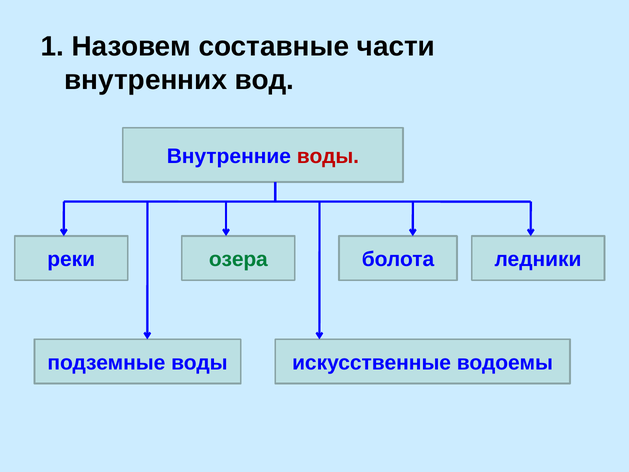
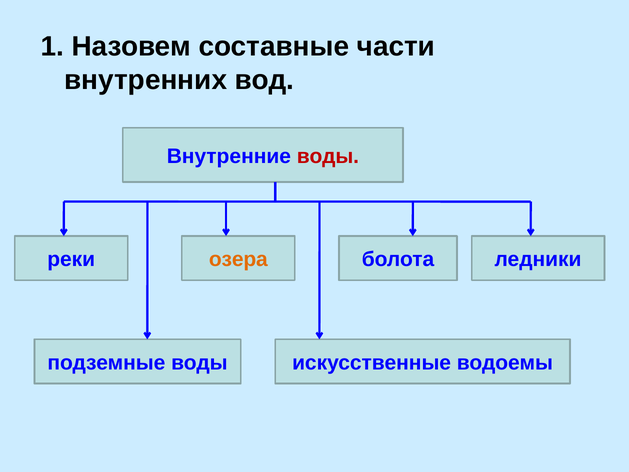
озера colour: green -> orange (238, 259)
